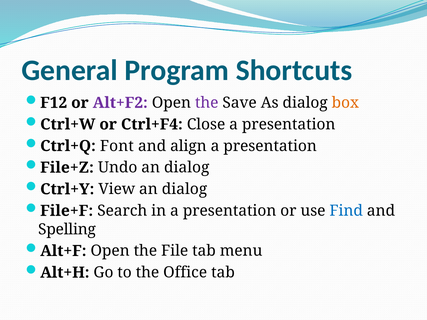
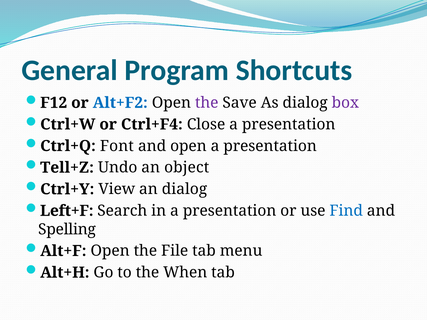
Alt+F2 colour: purple -> blue (120, 103)
box colour: orange -> purple (345, 103)
and align: align -> open (188, 146)
File+Z: File+Z -> Tell+Z (67, 168)
Undo an dialog: dialog -> object (187, 168)
File+F: File+F -> Left+F (67, 211)
Office: Office -> When (185, 273)
